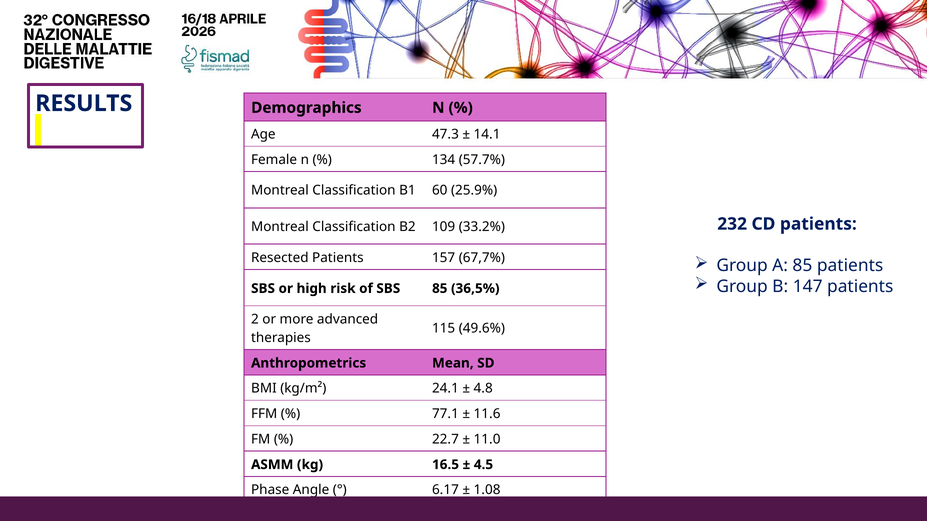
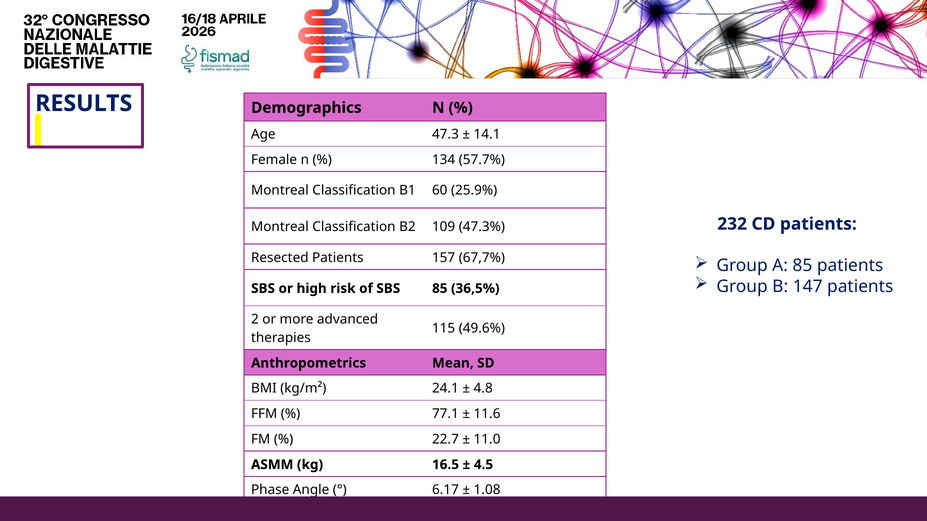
33.2%: 33.2% -> 47.3% (482, 227)
